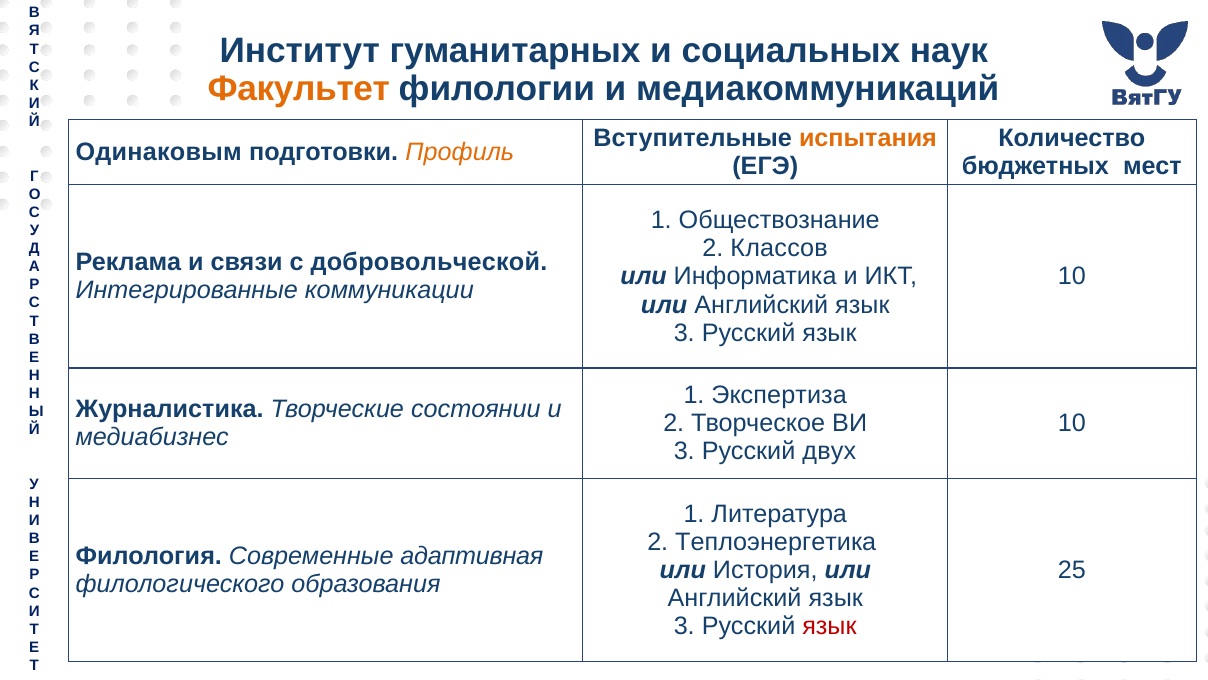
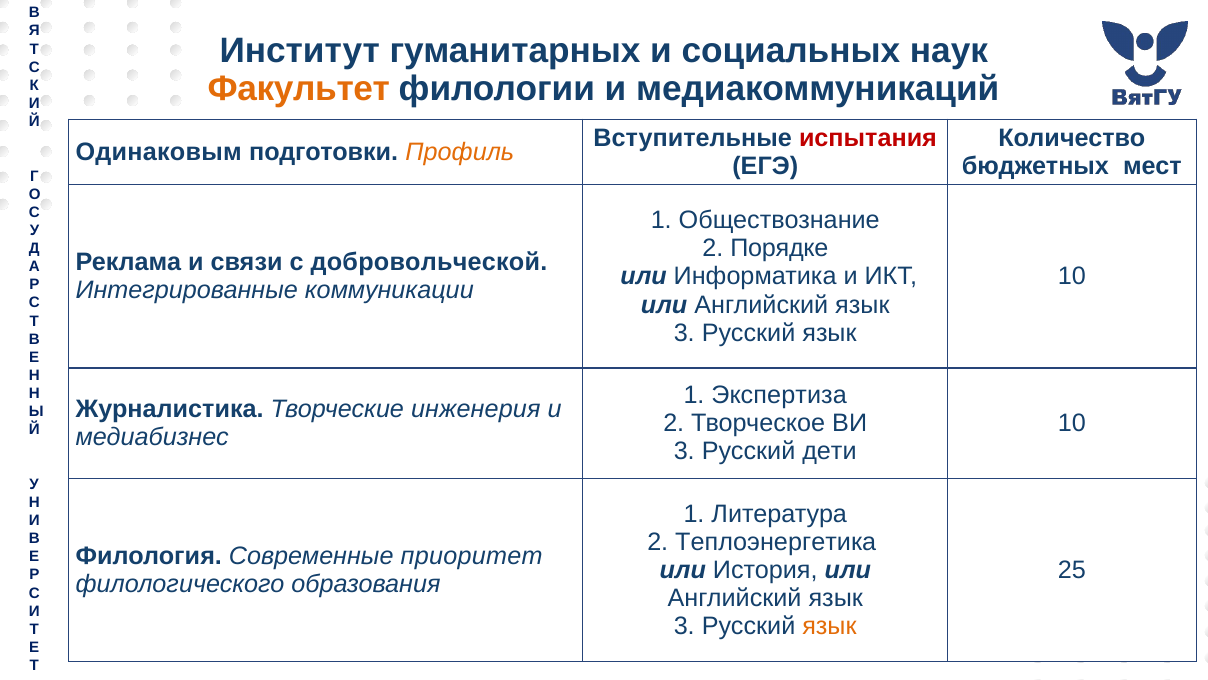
испытания colour: orange -> red (868, 138)
Классов: Классов -> Порядке (779, 248)
состоянии: состоянии -> инженерия (476, 409)
двух: двух -> дети (829, 451)
адаптивная: адаптивная -> приоритет (472, 556)
язык colour: red -> orange (829, 626)
